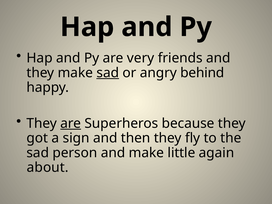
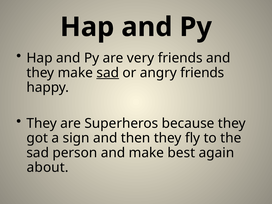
angry behind: behind -> friends (202, 73)
are underline: present -> none (71, 123)
little: little -> best (181, 153)
